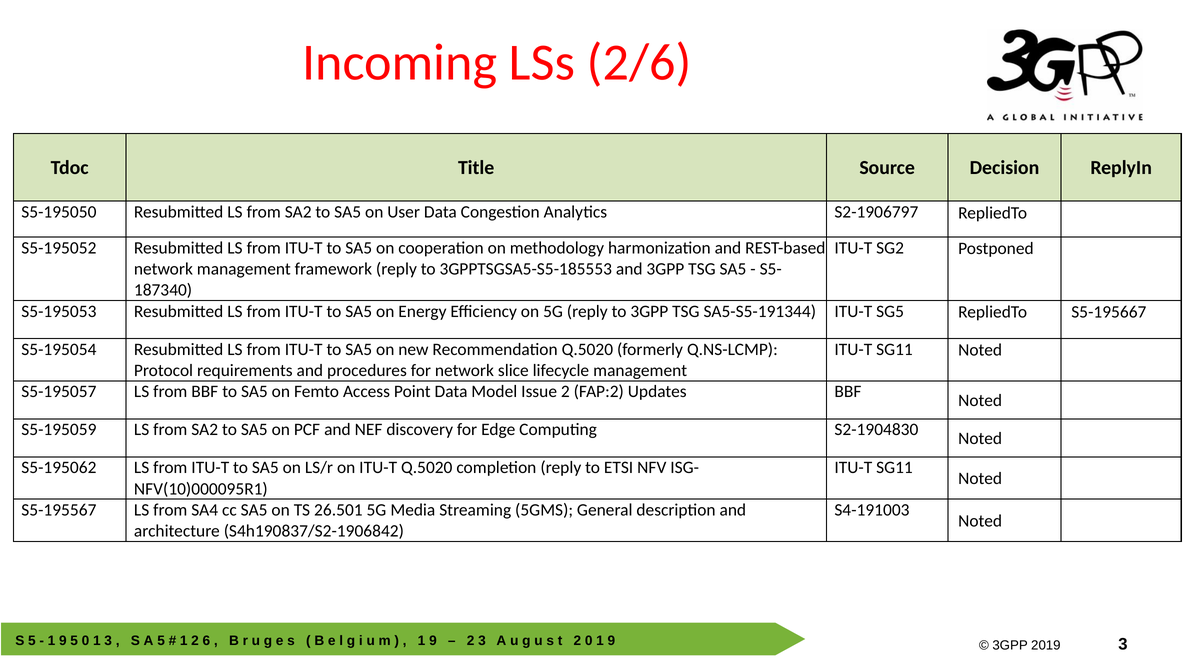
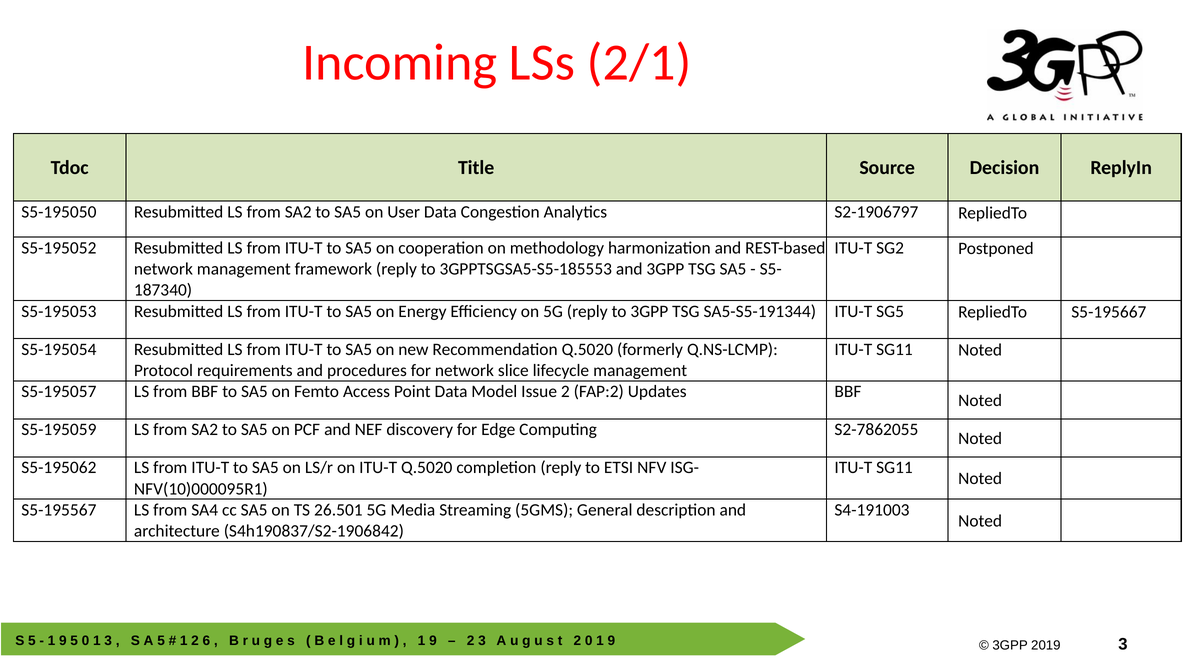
2/6: 2/6 -> 2/1 (639, 63)
S2-1904830: S2-1904830 -> S2-7862055 (876, 429)
